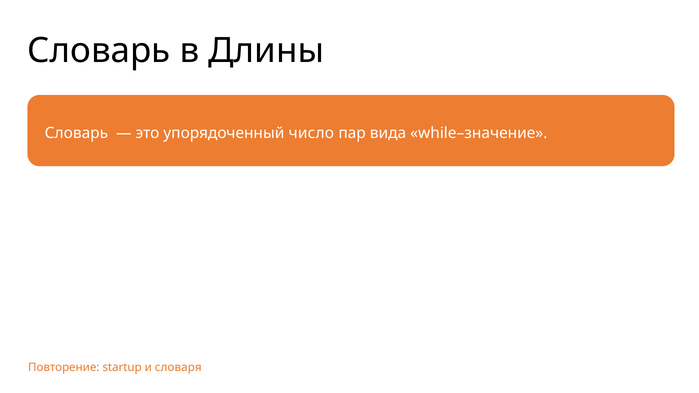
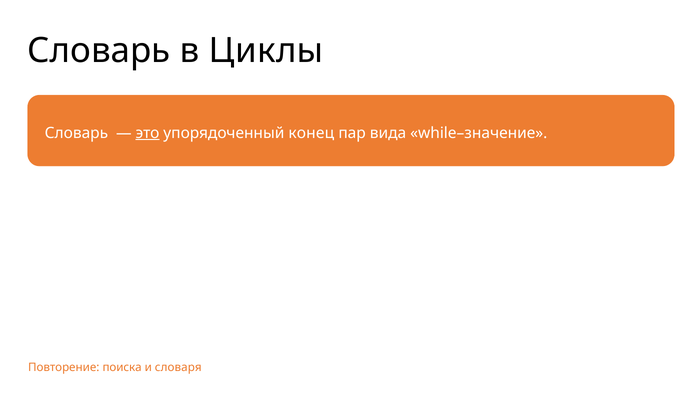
Длины: Длины -> Циклы (266, 51)
это underline: none -> present (148, 133)
число: число -> конец (311, 133)
startup: startup -> поиска (122, 368)
